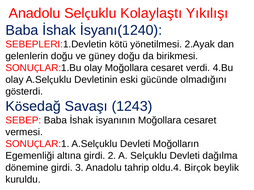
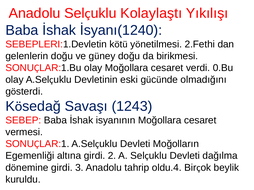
2.Ayak: 2.Ayak -> 2.Fethi (200, 44)
4.Bu: 4.Bu -> 0.Bu (223, 68)
